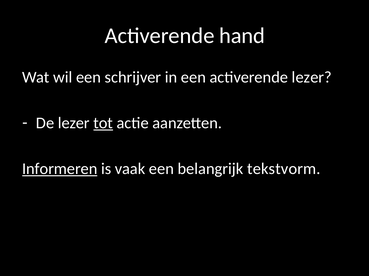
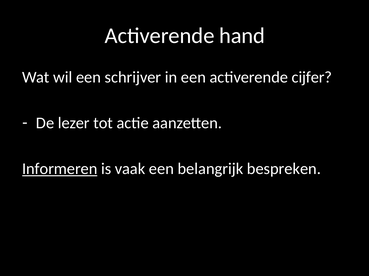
activerende lezer: lezer -> cijfer (312, 77)
tot underline: present -> none (103, 123)
tekstvorm: tekstvorm -> bespreken (284, 169)
